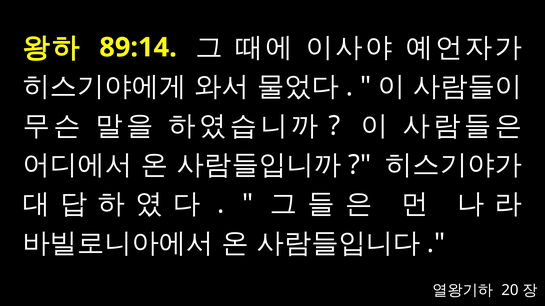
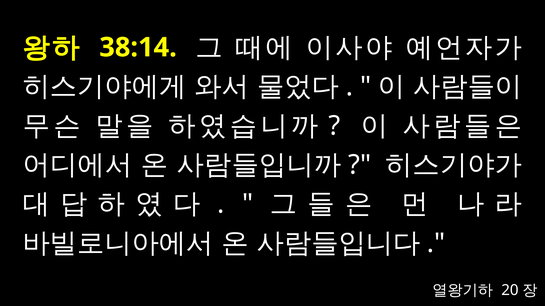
89:14: 89:14 -> 38:14 (138, 47)
